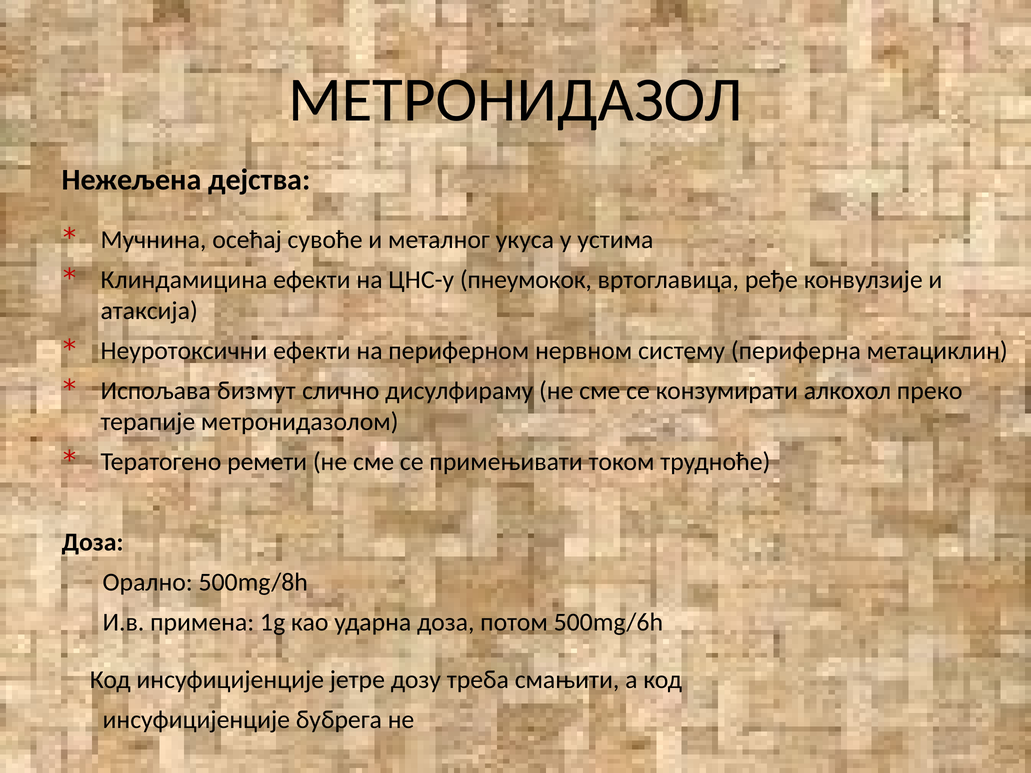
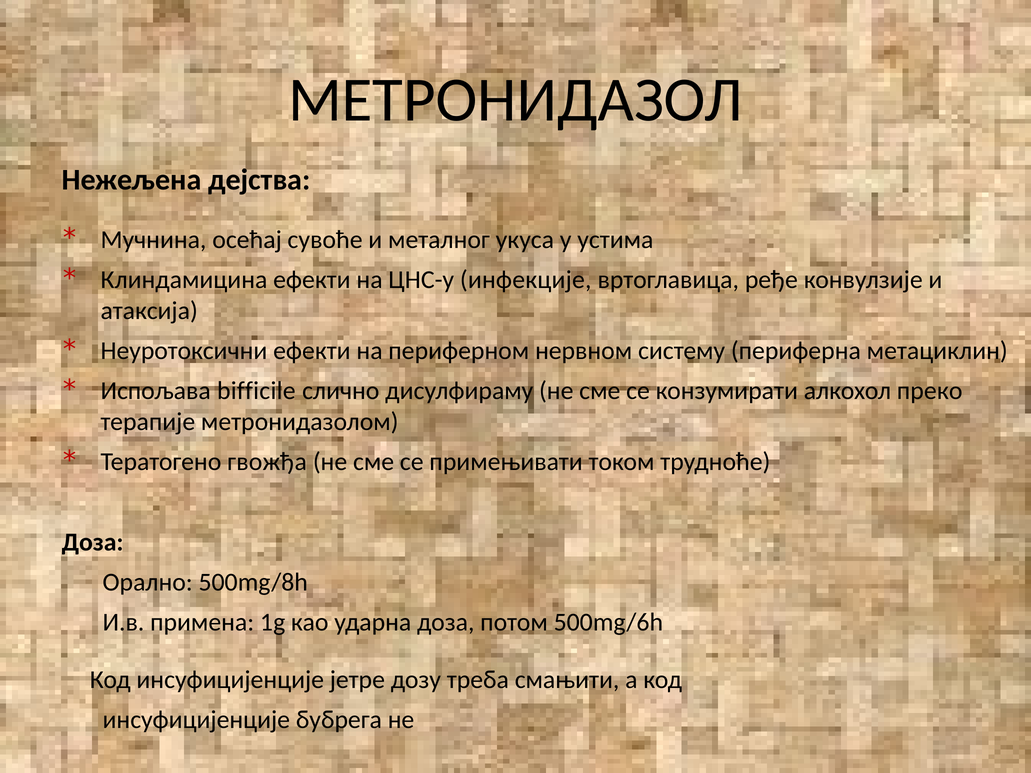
пнеумокок: пнеумокок -> инфекције (526, 280)
бизмут: бизмут -> bifficile (256, 391)
ремети: ремети -> гвожђа (267, 462)
